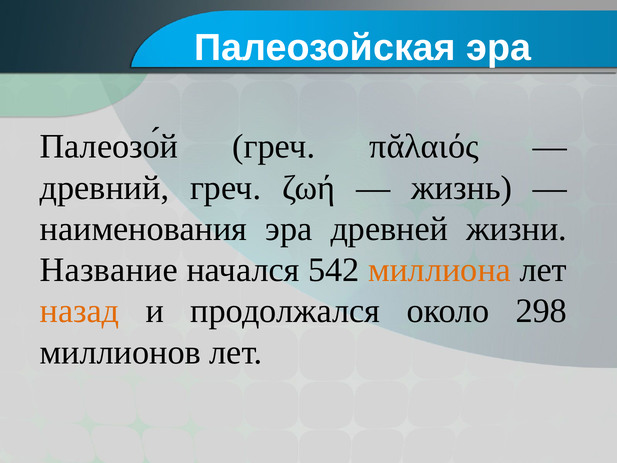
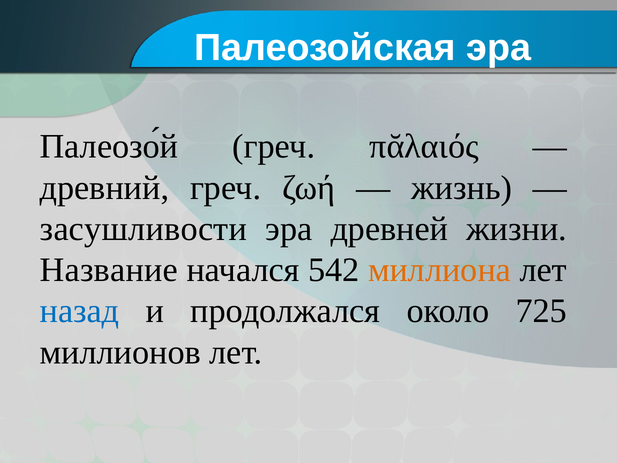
наименования: наименования -> засушливости (143, 229)
назад colour: orange -> blue (80, 311)
298: 298 -> 725 (541, 311)
